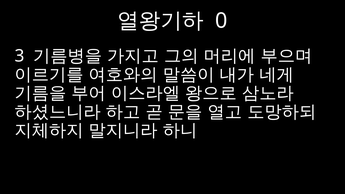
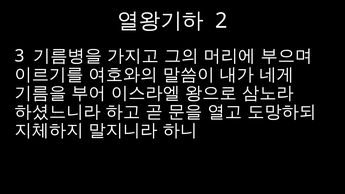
0: 0 -> 2 (221, 21)
